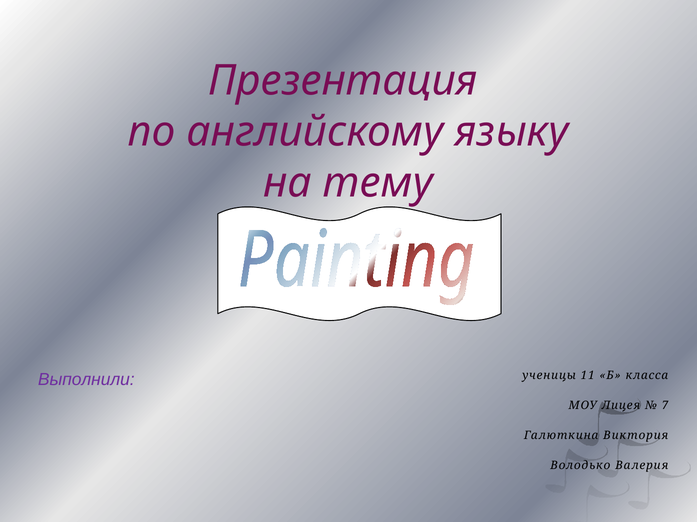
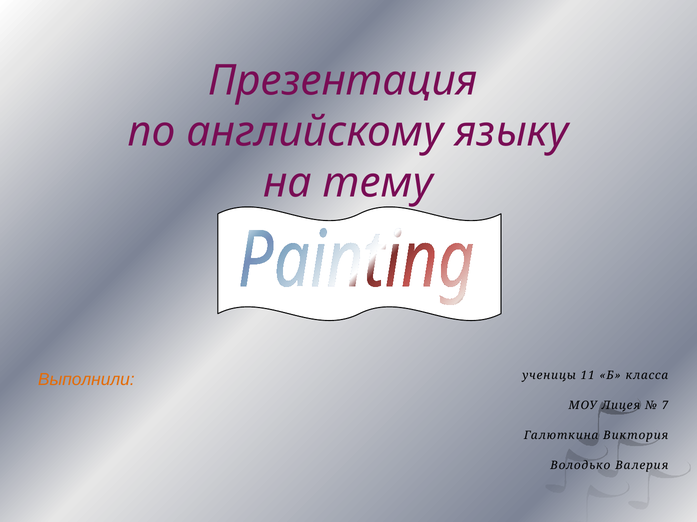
Выполнили colour: purple -> orange (86, 380)
